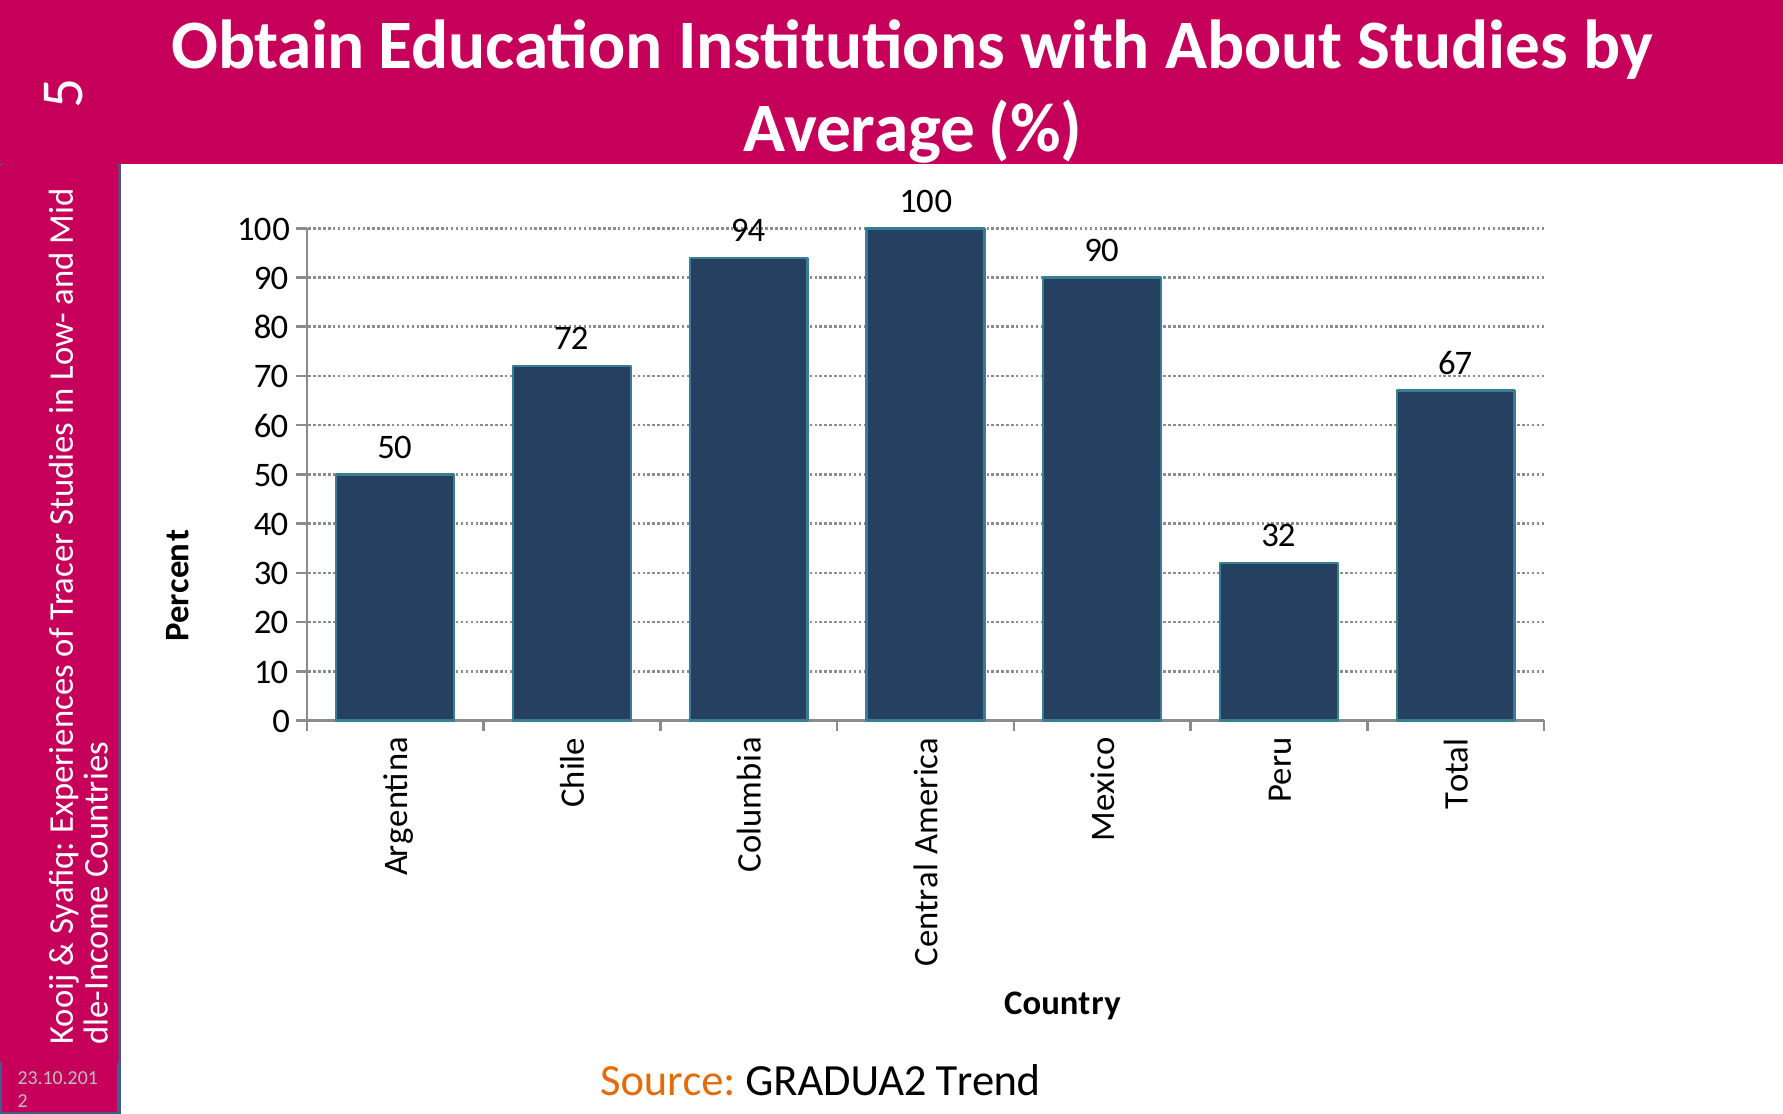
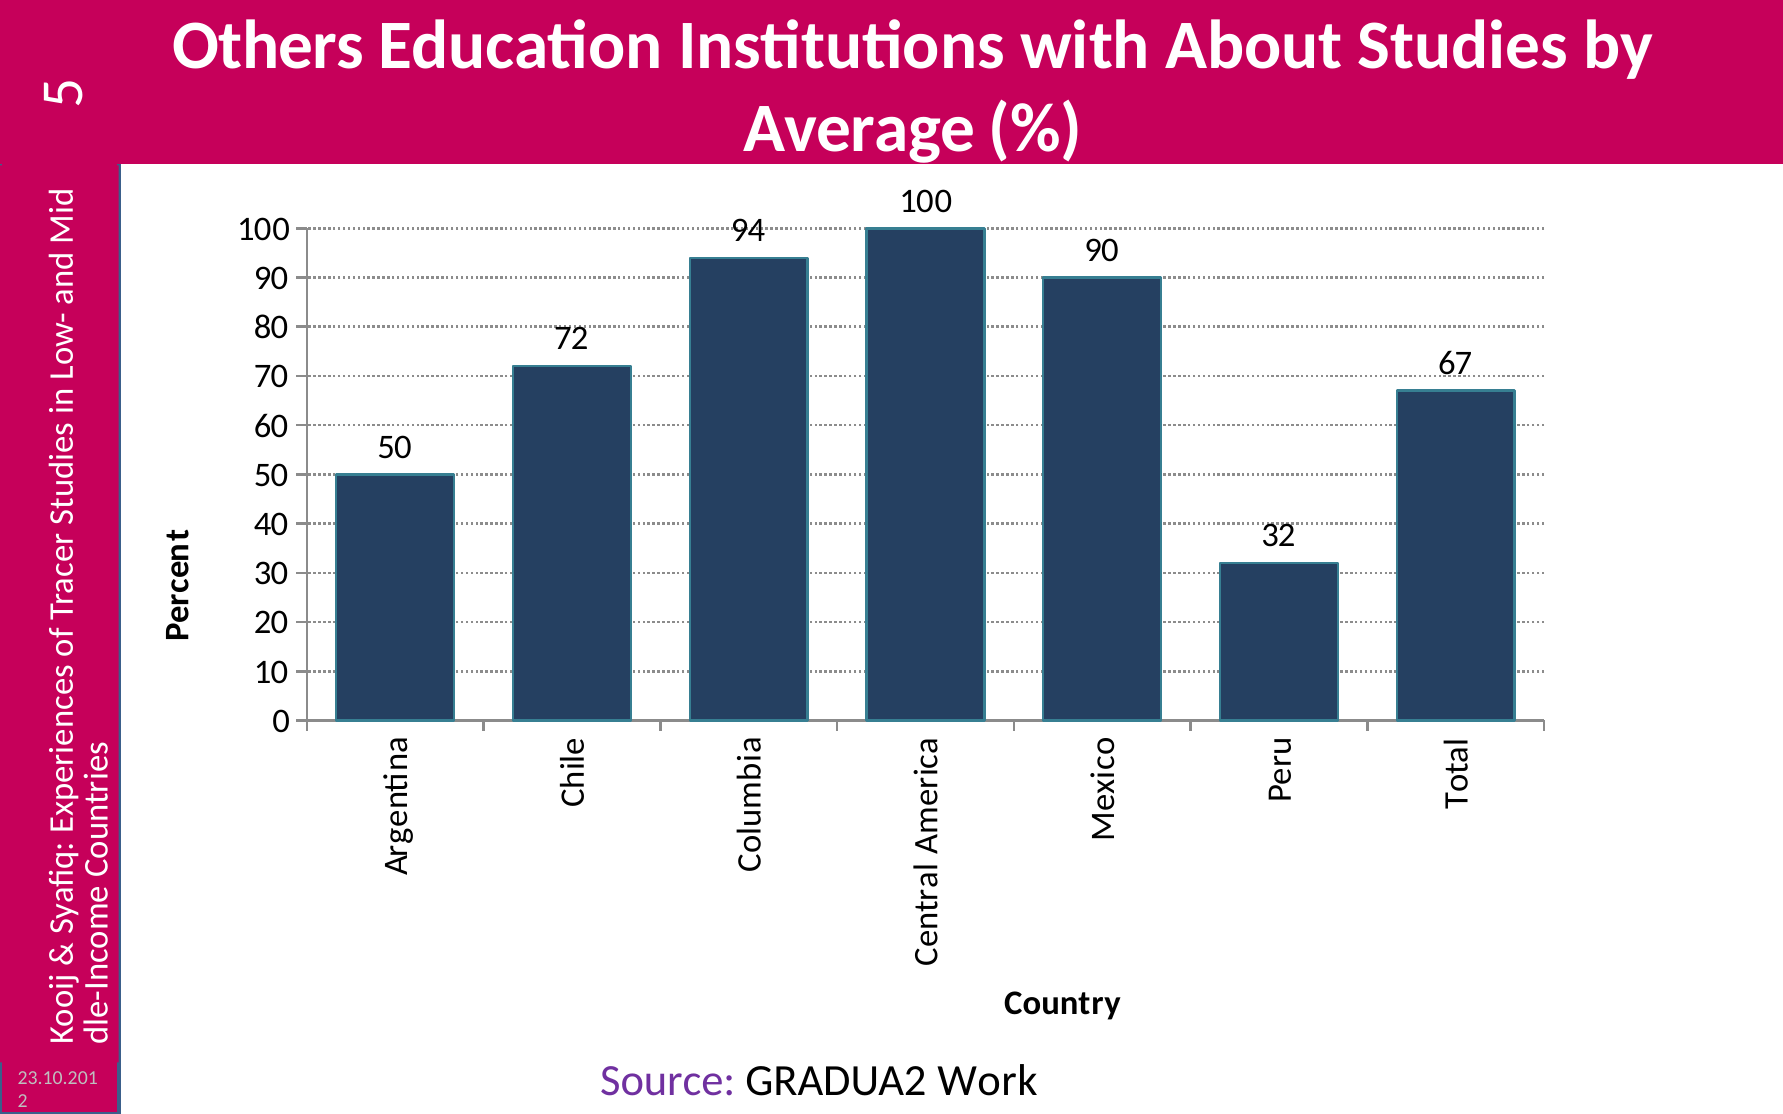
Obtain: Obtain -> Others (268, 45)
Source colour: orange -> purple (668, 1081)
Trend: Trend -> Work (987, 1081)
